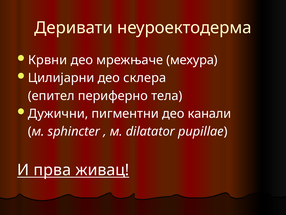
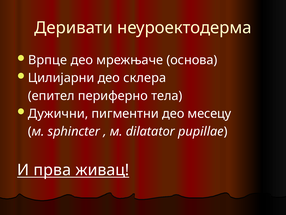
Крвни: Крвни -> Врпце (48, 60)
мехура: мехура -> основа (192, 60)
канали: канали -> месецу (209, 113)
